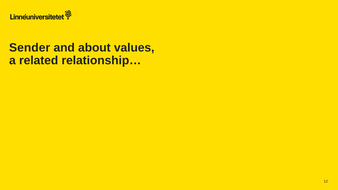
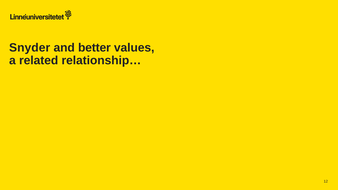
Sender: Sender -> Snyder (30, 48)
about: about -> better (94, 48)
